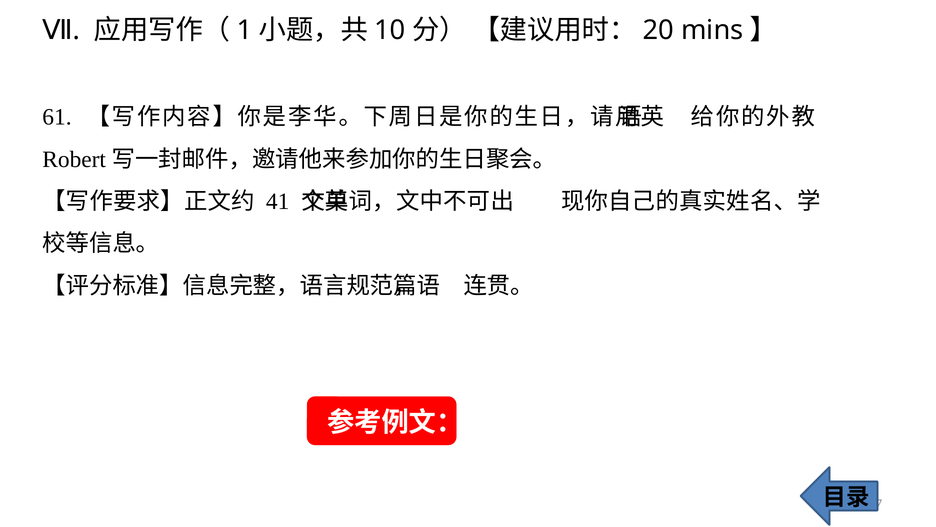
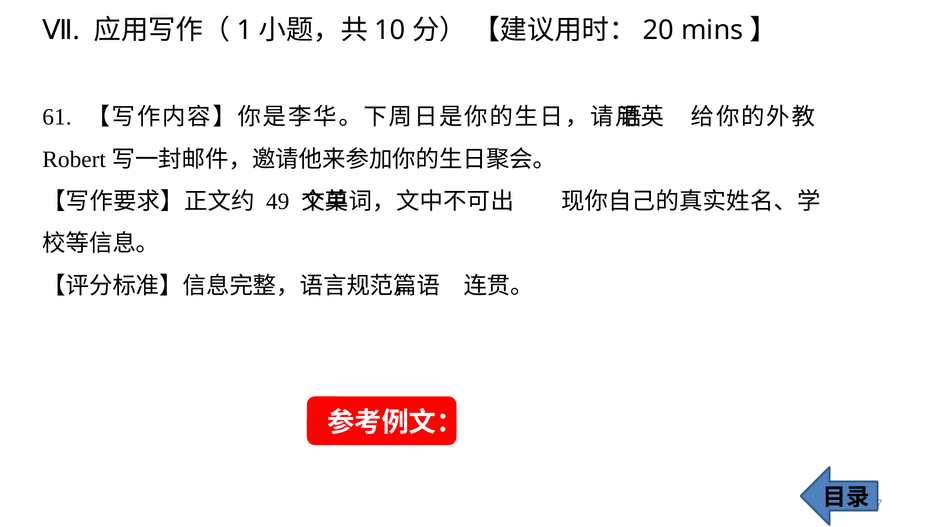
41: 41 -> 49 (278, 201)
